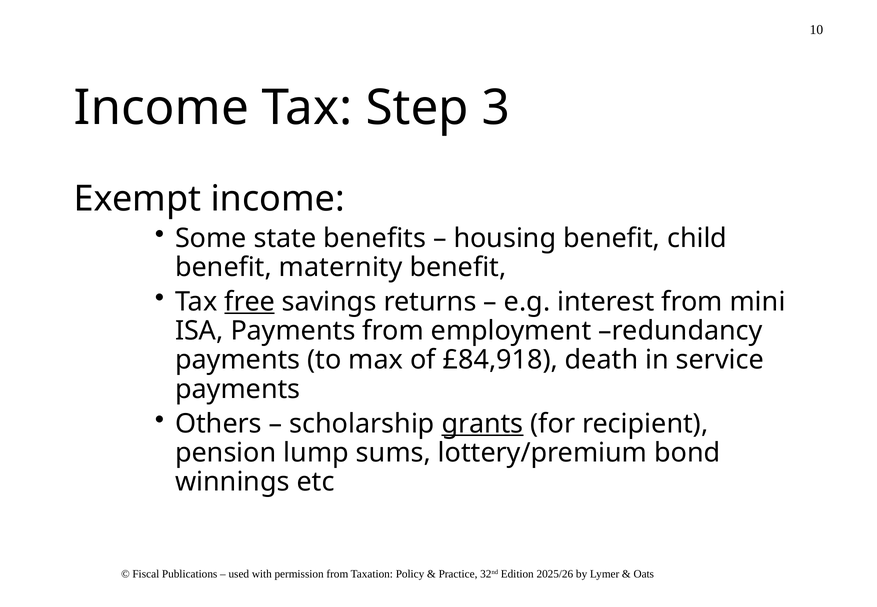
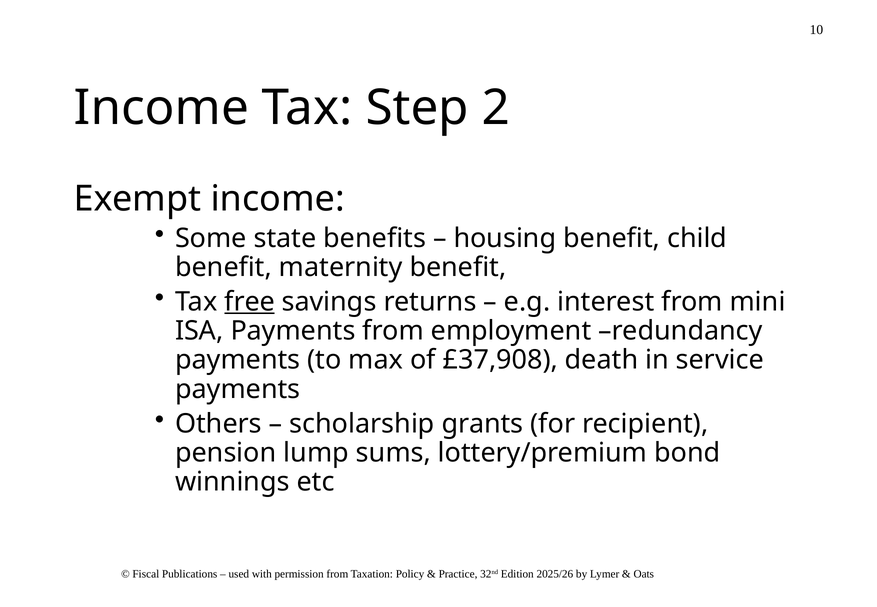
3: 3 -> 2 (496, 108)
£84,918: £84,918 -> £37,908 (500, 360)
grants underline: present -> none (482, 424)
